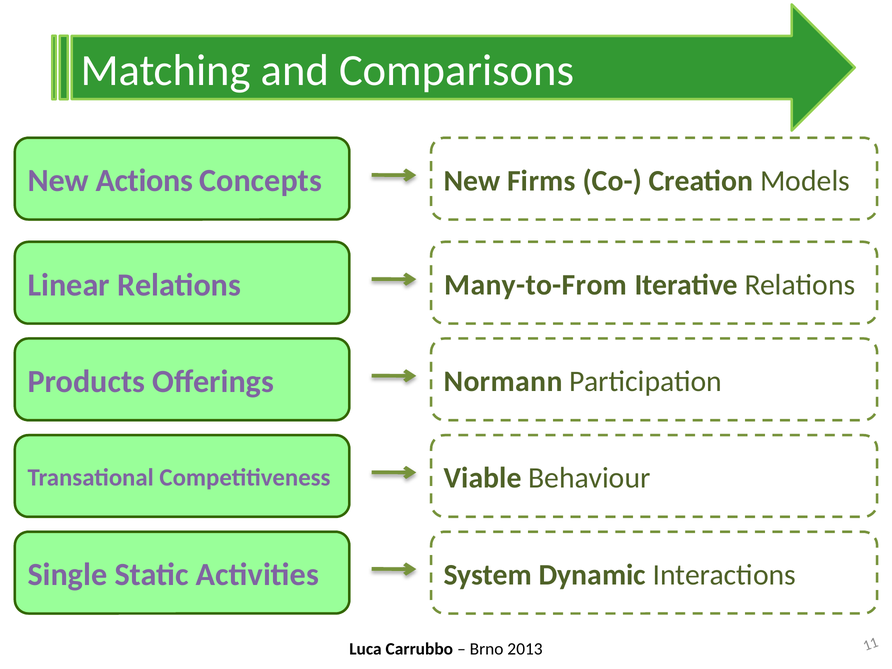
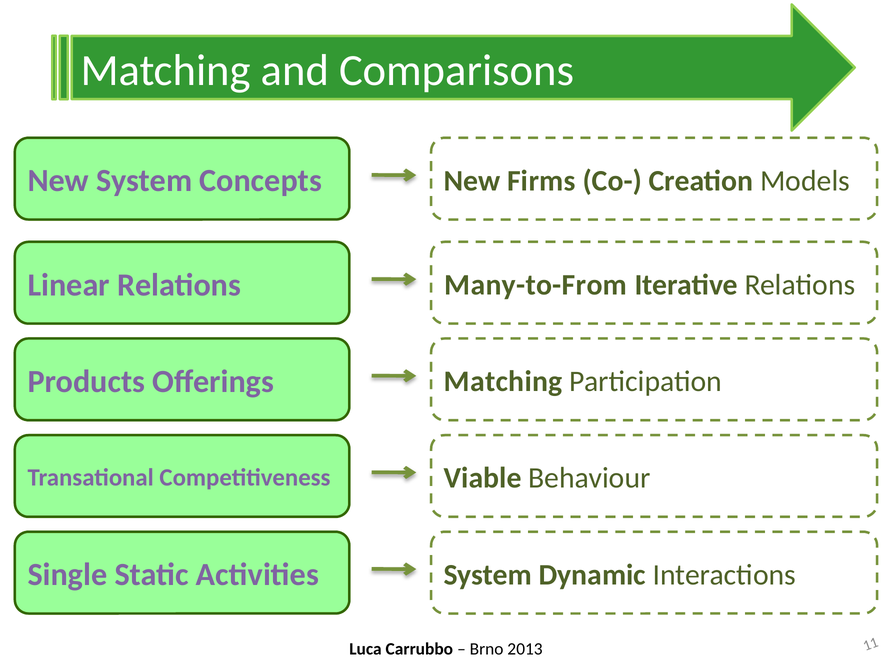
New Actions: Actions -> System (144, 181)
Offerings Normann: Normann -> Matching (503, 381)
